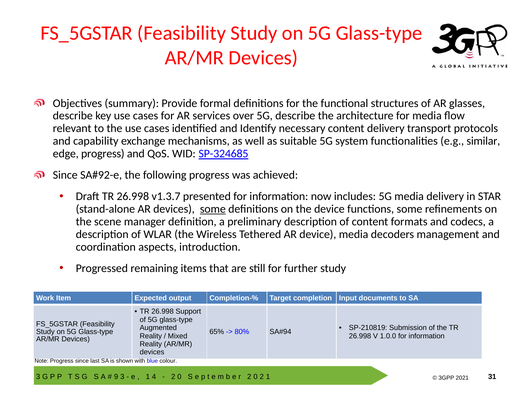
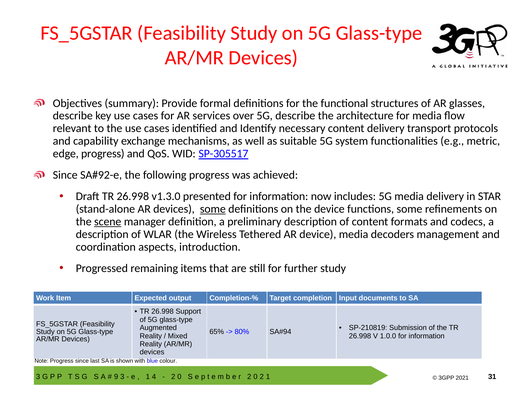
similar: similar -> metric (483, 141)
SP-324685: SP-324685 -> SP-305517 (223, 154)
v1.3.7: v1.3.7 -> v1.3.0 (166, 196)
scene underline: none -> present (108, 222)
